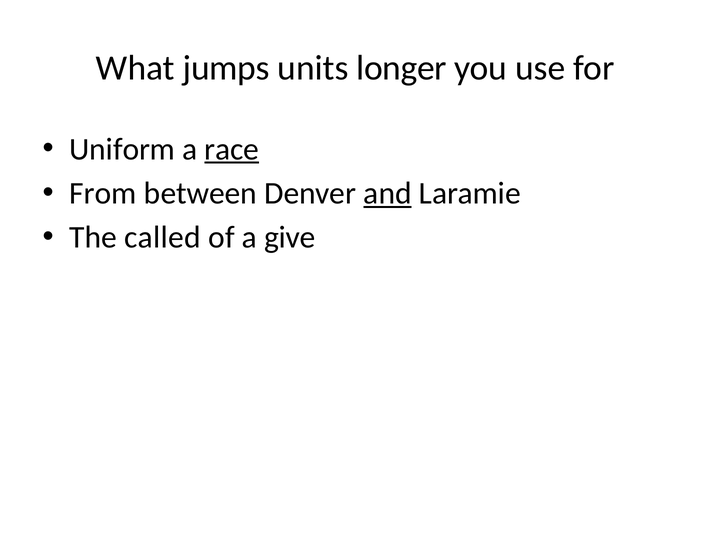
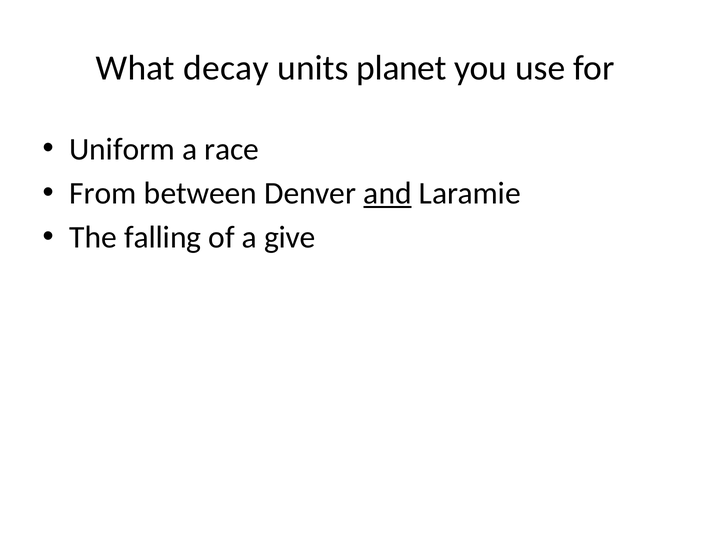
jumps: jumps -> decay (226, 68)
longer: longer -> planet (402, 68)
race underline: present -> none (232, 149)
called: called -> falling (163, 238)
